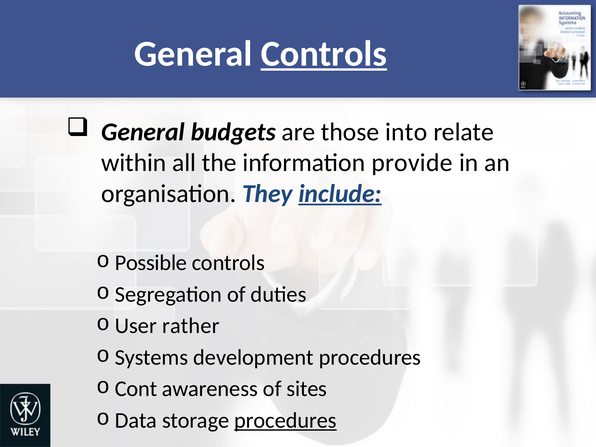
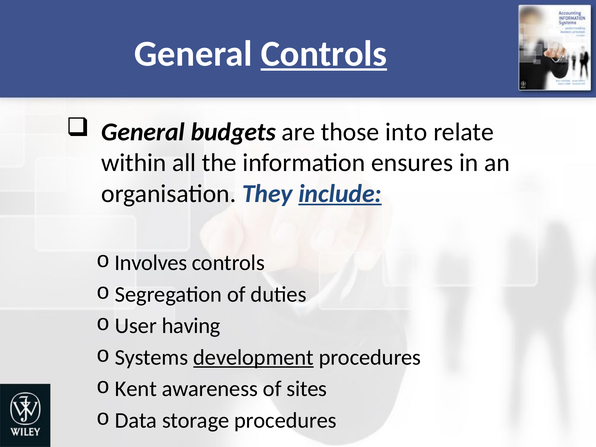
provide: provide -> ensures (412, 163)
Possible: Possible -> Involves (151, 263)
rather: rather -> having (191, 326)
development underline: none -> present (253, 357)
Cont: Cont -> Kent (136, 389)
procedures underline: present -> none (285, 420)
